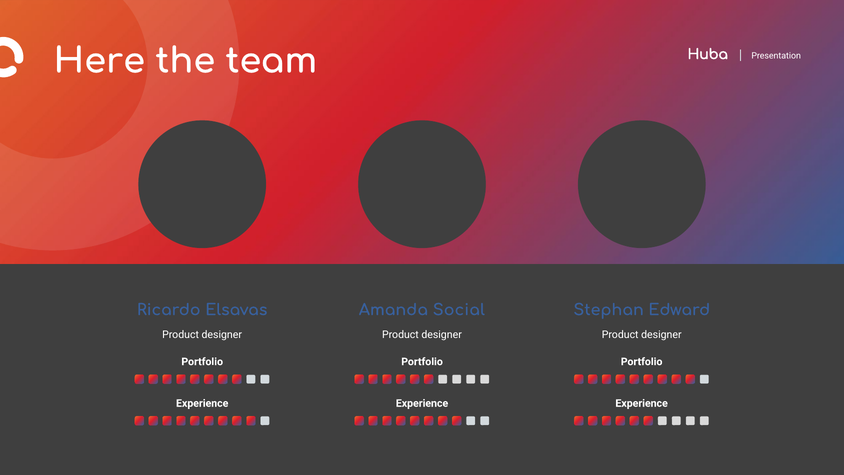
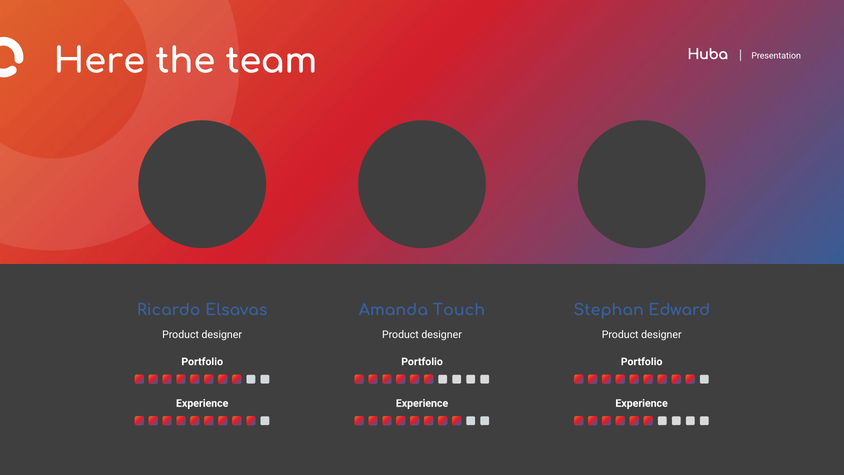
Social: Social -> Touch (459, 310)
